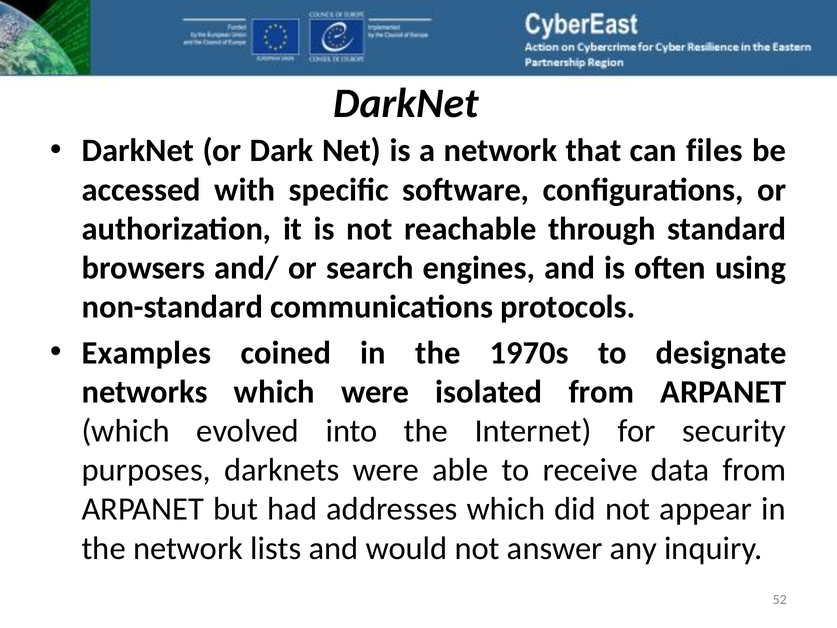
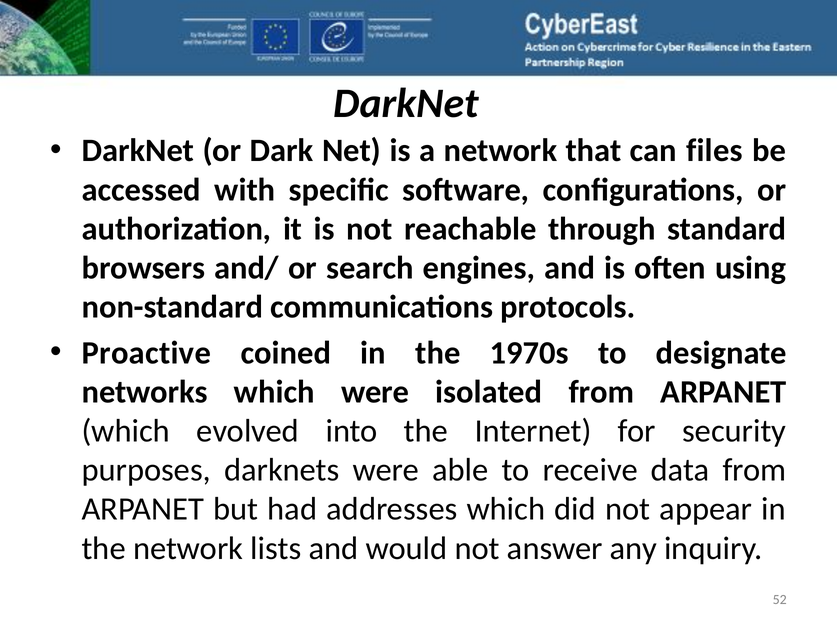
Examples: Examples -> Proactive (146, 353)
